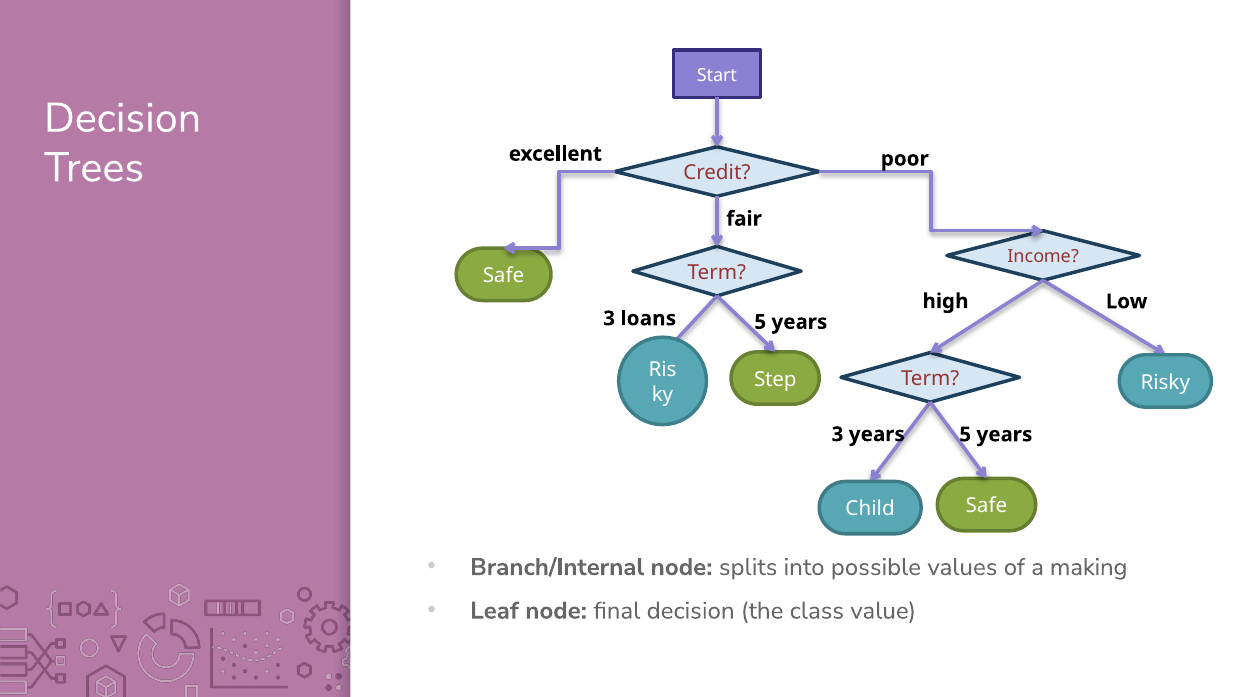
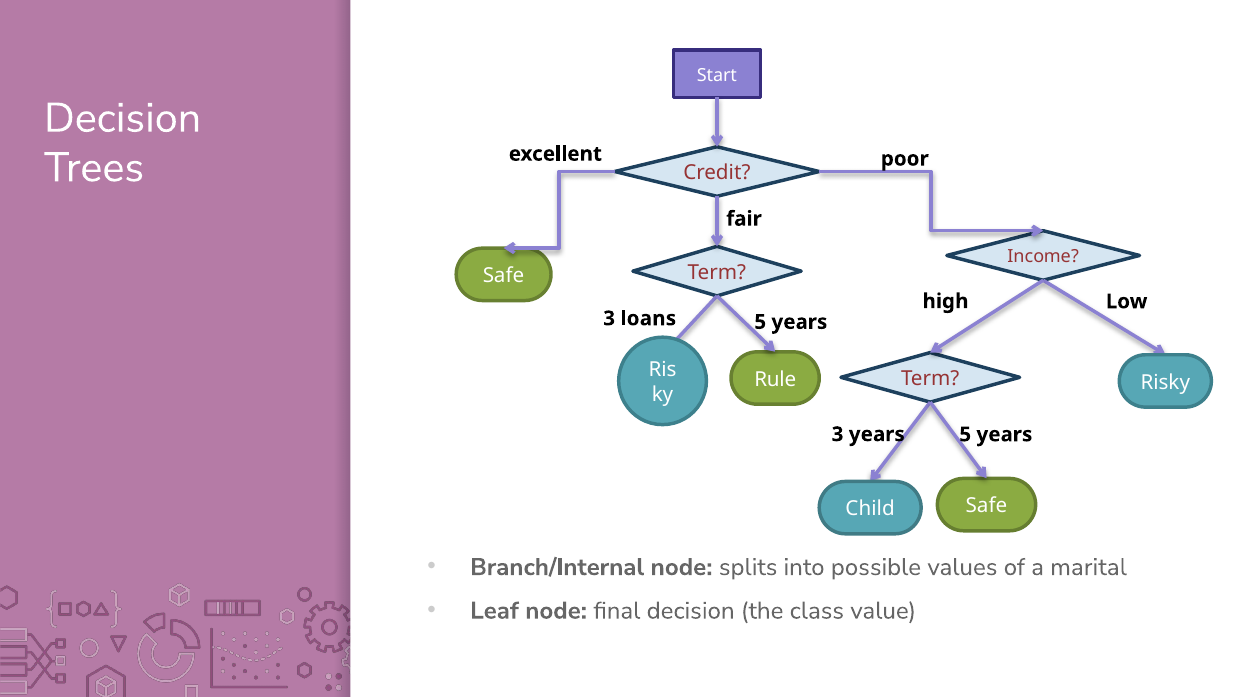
Step: Step -> Rule (775, 379)
making: making -> marital (1089, 567)
